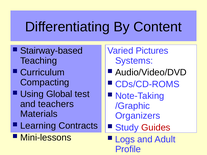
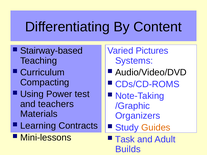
Global: Global -> Power (59, 94)
Guides colour: red -> orange (156, 128)
Logs: Logs -> Task (125, 140)
Profile: Profile -> Builds (128, 149)
